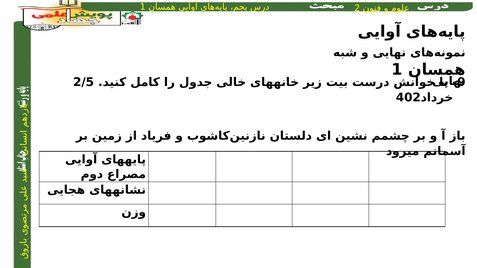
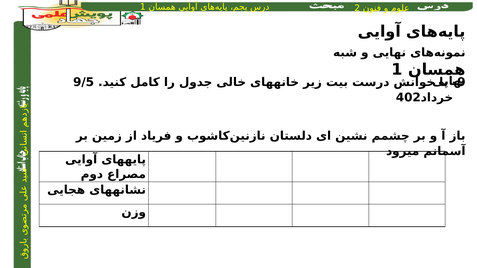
2/5: 2/5 -> 9/5 (84, 82)
